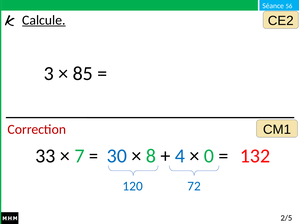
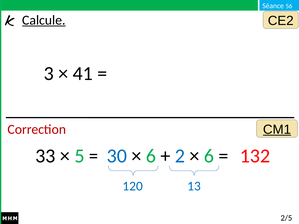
85: 85 -> 41 (83, 74)
CM1 underline: none -> present (277, 130)
7: 7 -> 5 (79, 156)
8: 8 -> 6 (151, 156)
4: 4 -> 2 (180, 156)
0: 0 -> 6 (209, 156)
72: 72 -> 13 (194, 186)
